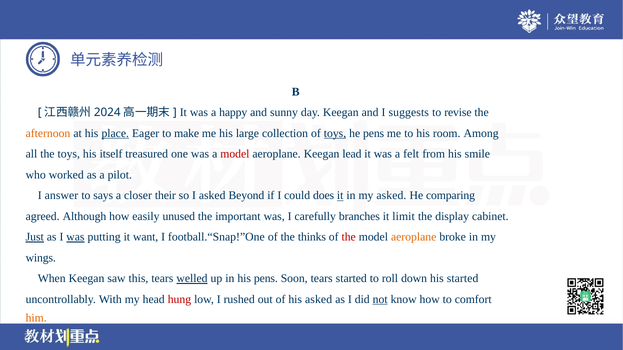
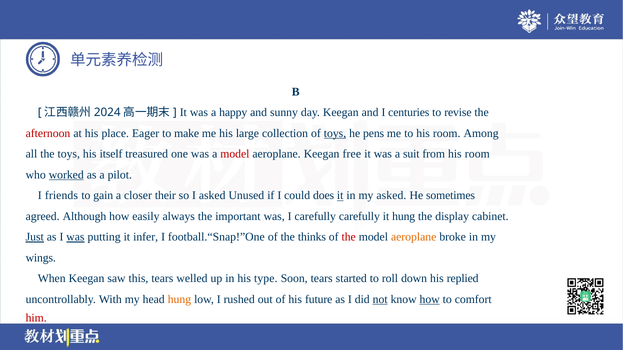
suggests: suggests -> centuries (409, 113)
afternoon colour: orange -> red (48, 133)
place underline: present -> none (115, 133)
lead: lead -> free (352, 154)
felt: felt -> suit (411, 154)
from his smile: smile -> room (477, 154)
worked underline: none -> present (66, 175)
answer: answer -> friends (61, 196)
says: says -> gain (103, 196)
Beyond: Beyond -> Unused (246, 196)
comparing: comparing -> sometimes (451, 196)
unused: unused -> always (179, 216)
carefully branches: branches -> carefully (359, 216)
it limit: limit -> hung (404, 216)
want: want -> infer (146, 237)
welled underline: present -> none (192, 279)
his pens: pens -> type (266, 279)
his started: started -> replied (463, 279)
hung colour: red -> orange (179, 300)
his asked: asked -> future (319, 300)
how underline: none -> present (430, 300)
him colour: orange -> red (36, 318)
